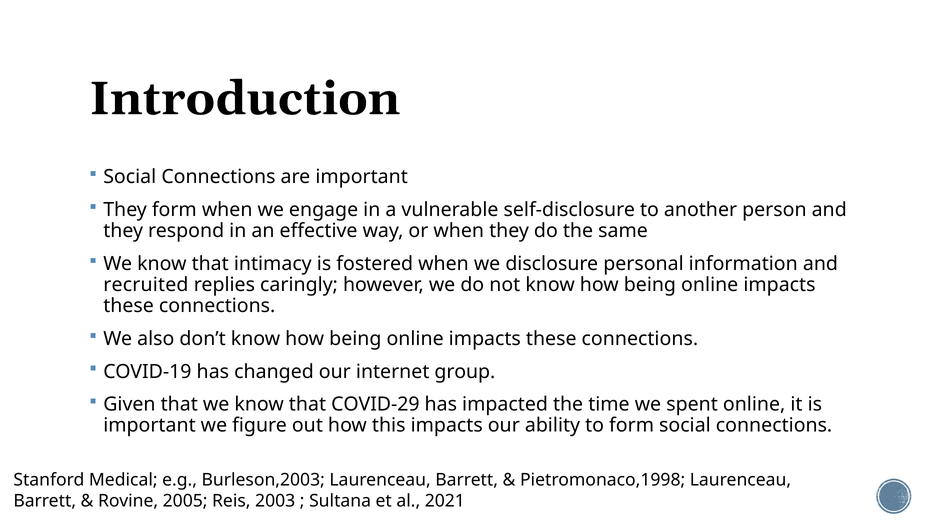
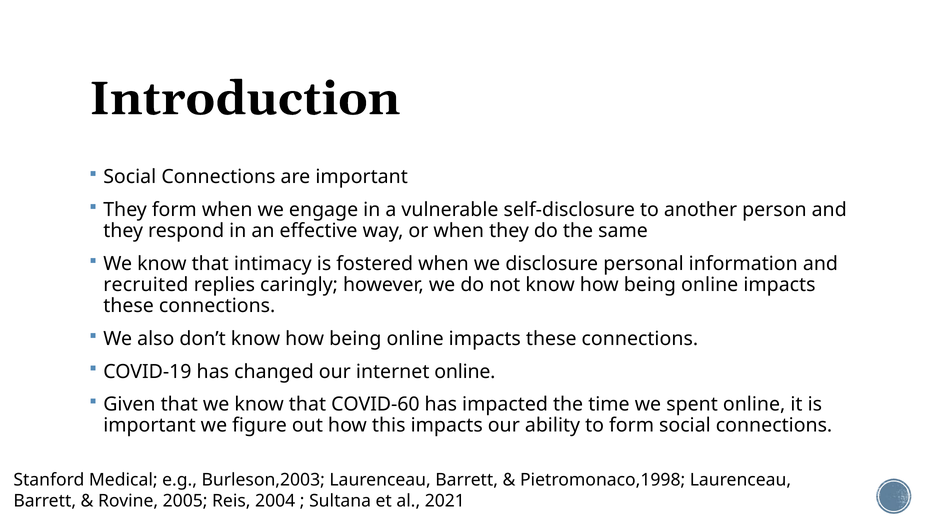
internet group: group -> online (465, 372)
COVID-29: COVID-29 -> COVID-60 (375, 404)
2003: 2003 -> 2004 (275, 501)
